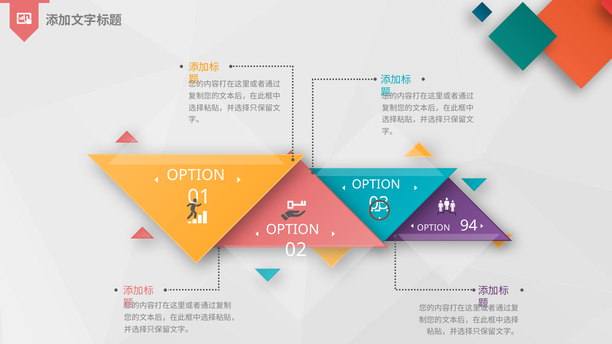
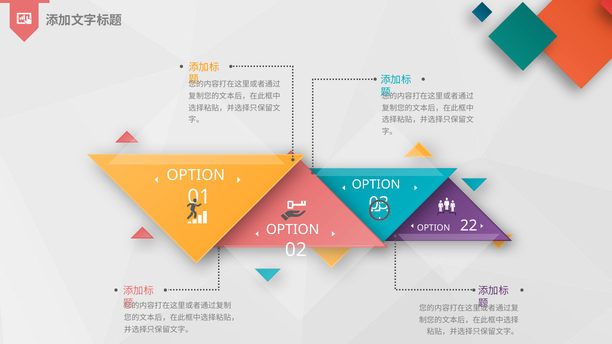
94: 94 -> 22 (469, 226)
